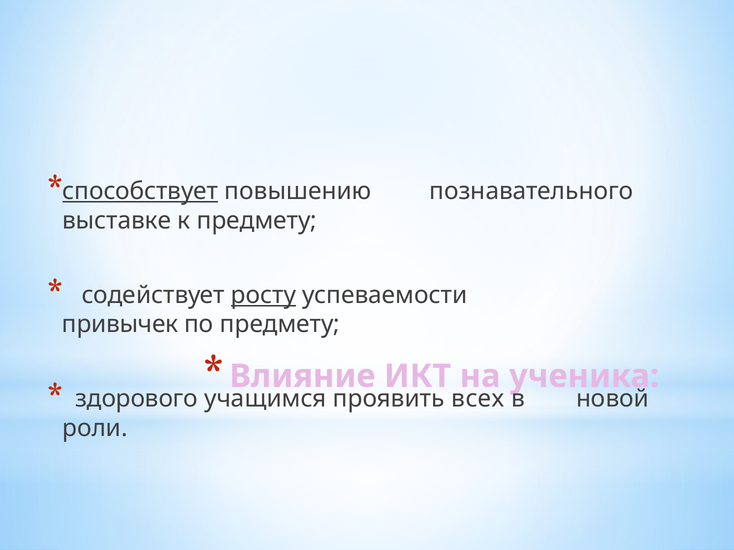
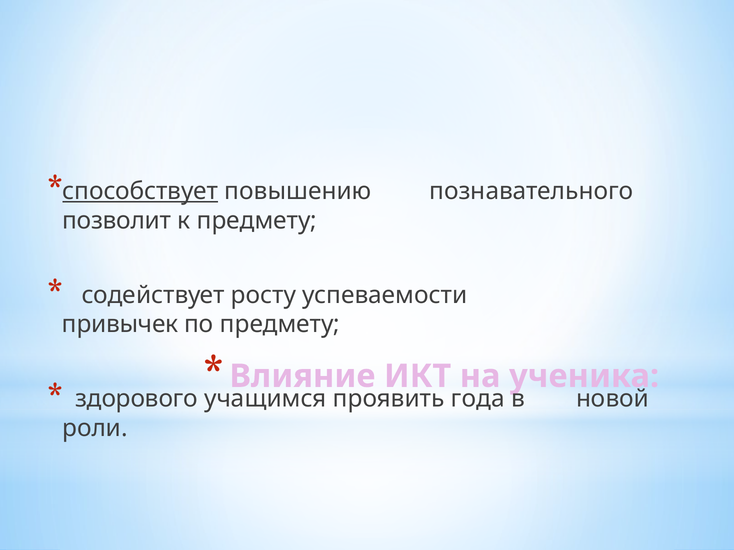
выставке: выставке -> позволит (117, 221)
росту underline: present -> none (263, 295)
всех: всех -> года (478, 399)
